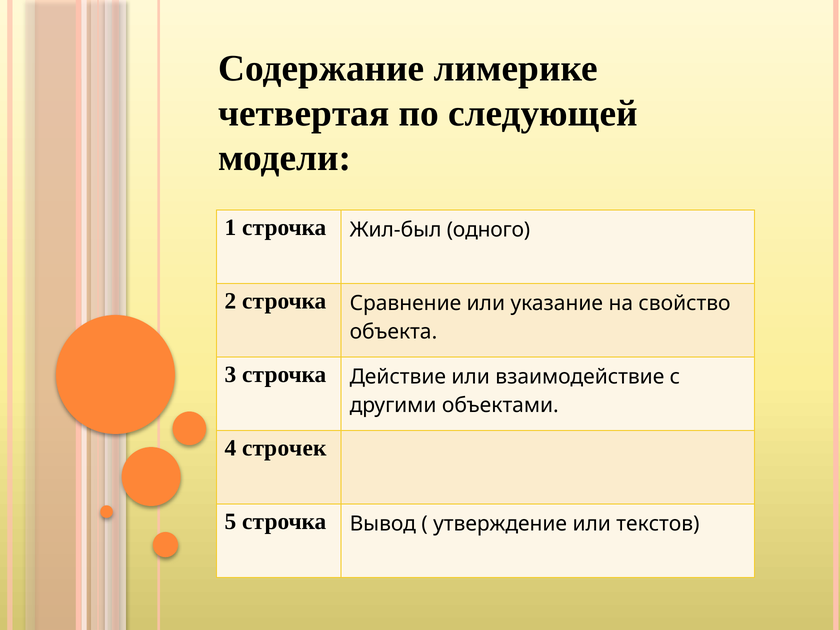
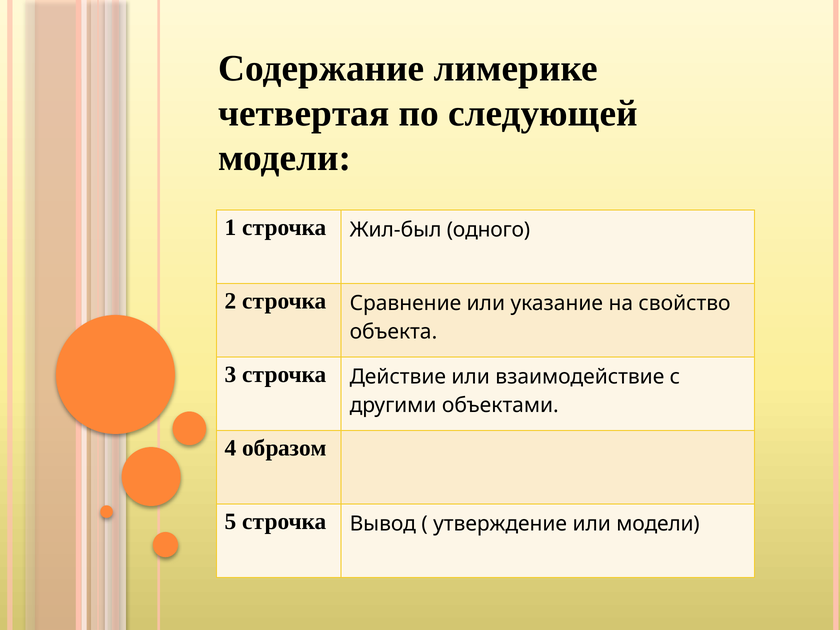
строчек: строчек -> образом (285, 448)
или текстов: текстов -> модели (658, 524)
